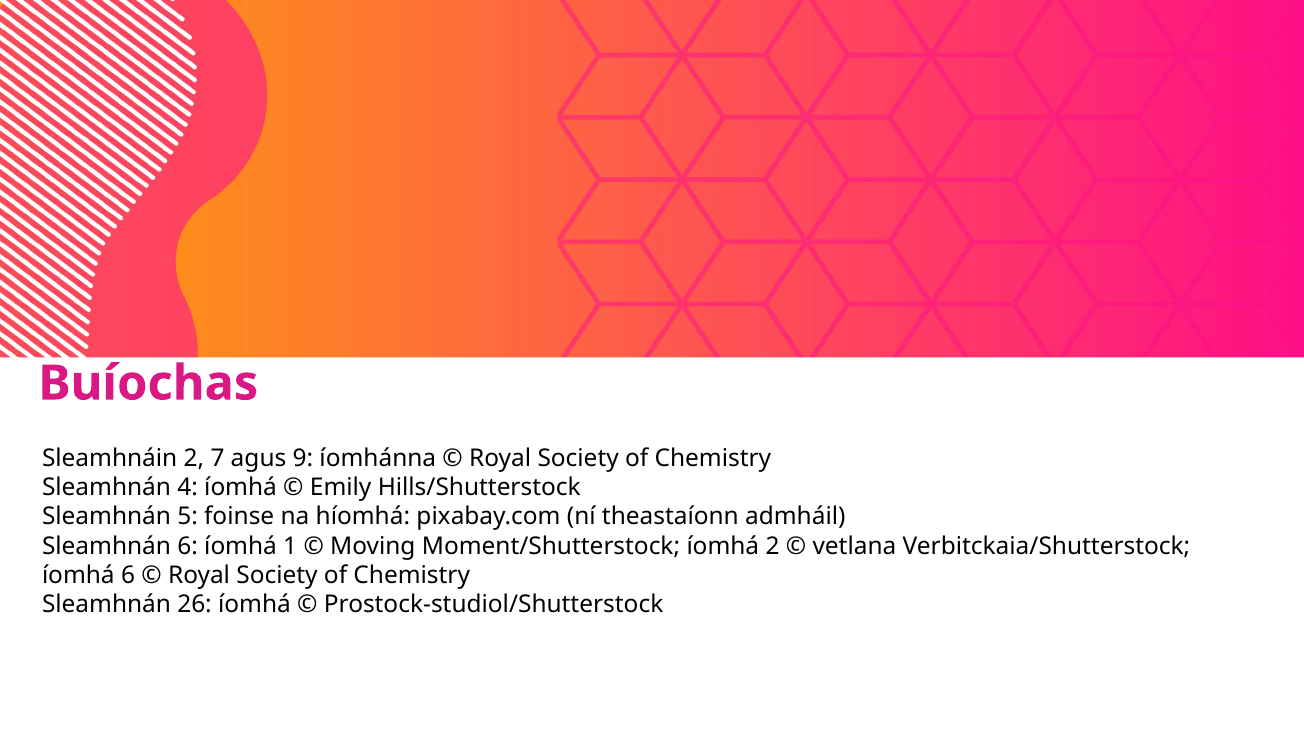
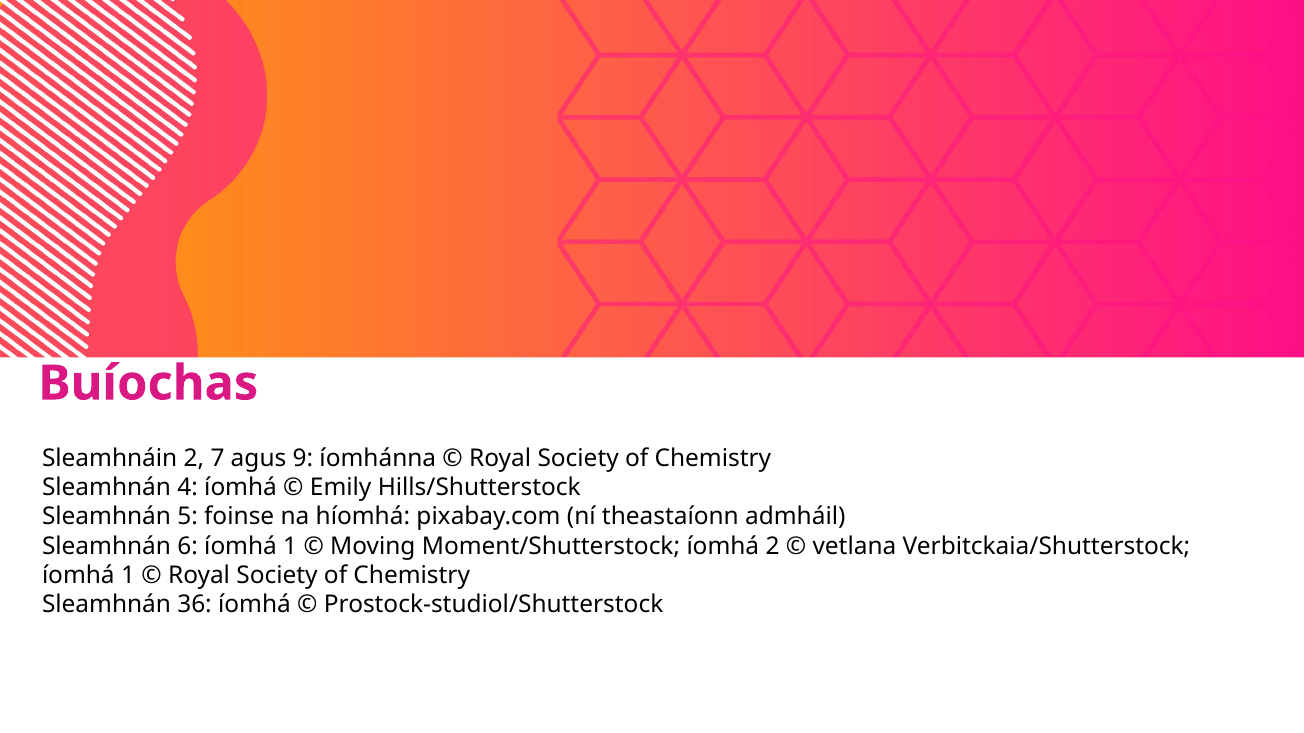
6: 6 -> 1 (128, 576)
26: 26 -> 36 (195, 605)
